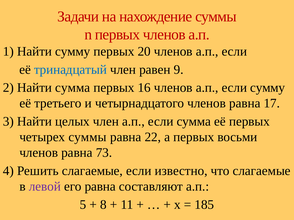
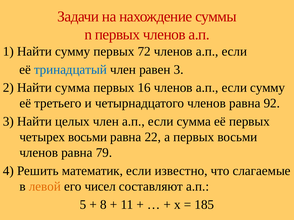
20: 20 -> 72 (144, 52)
равен 9: 9 -> 3 (179, 70)
17: 17 -> 92 (272, 104)
четырех суммы: суммы -> восьми (88, 137)
73: 73 -> 79 (104, 153)
Решить слагаемые: слагаемые -> математик (92, 171)
левой colour: purple -> orange (45, 187)
его равна: равна -> чисел (100, 187)
